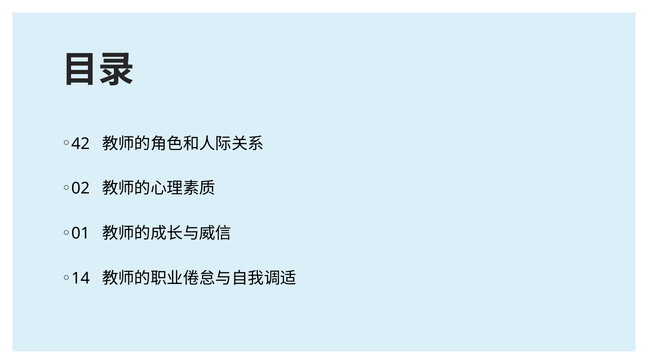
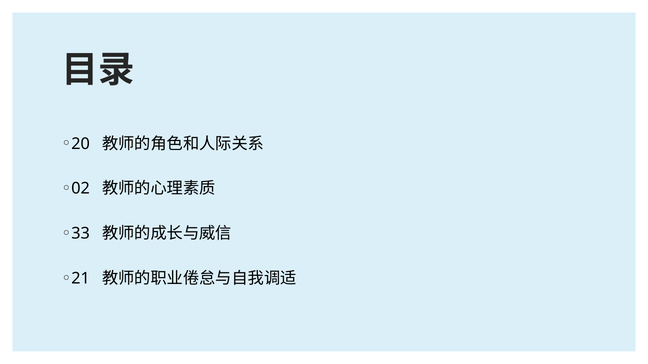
42: 42 -> 20 (81, 144)
01: 01 -> 33 (81, 234)
14: 14 -> 21 (81, 279)
